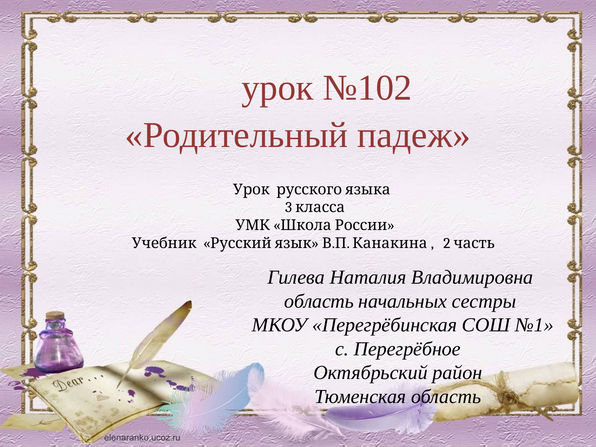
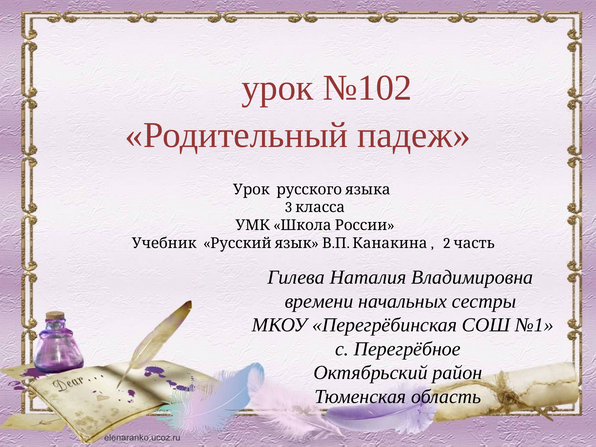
область: область -> времени (319, 301)
